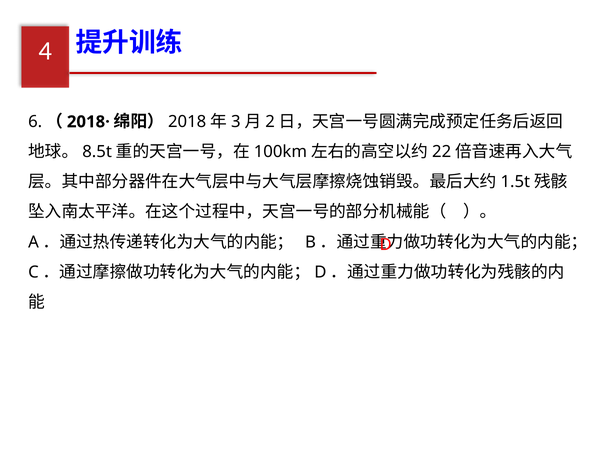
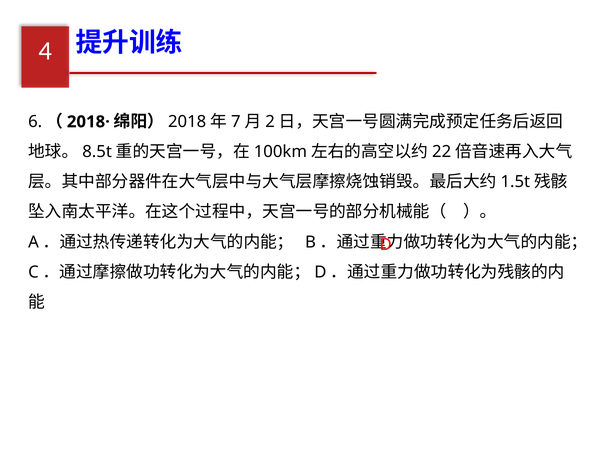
3: 3 -> 7 (236, 122)
